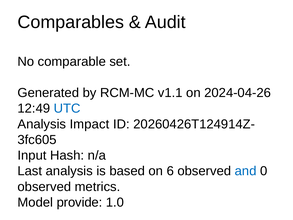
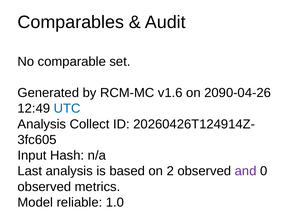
v1.1: v1.1 -> v1.6 (170, 93)
2024-04-26: 2024-04-26 -> 2090-04-26 (238, 93)
Impact: Impact -> Collect (90, 124)
6: 6 -> 2 (170, 171)
and colour: blue -> purple (246, 171)
provide: provide -> reliable (79, 202)
